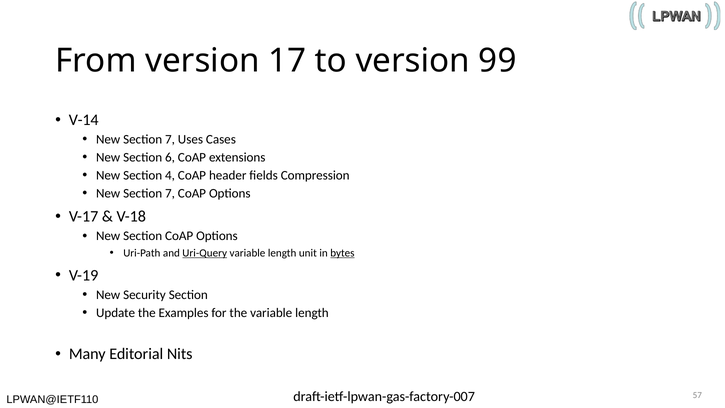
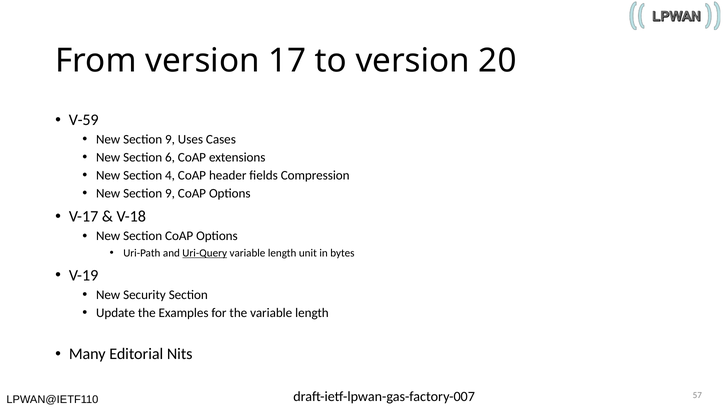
99: 99 -> 20 (498, 61)
V-14: V-14 -> V-59 (84, 120)
7: 7 -> 9 (170, 139)
7: 7 -> 9 (170, 193)
bytes underline: present -> none (342, 253)
